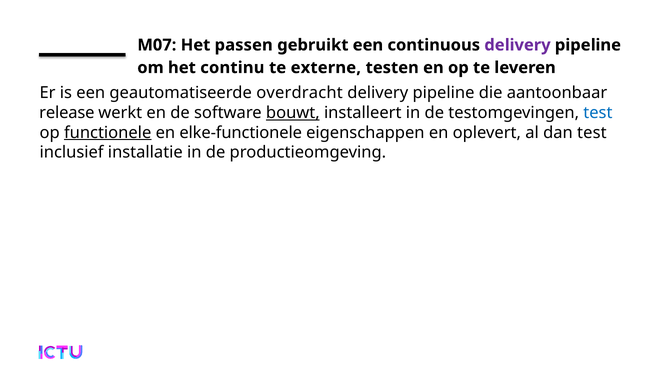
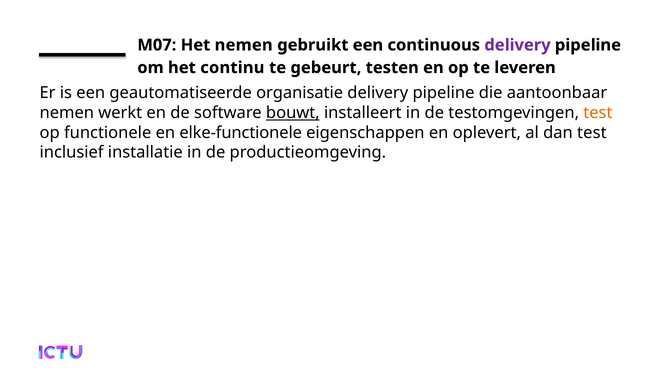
Het passen: passen -> nemen (244, 45)
externe: externe -> gebeurt (326, 68)
overdracht: overdracht -> organisatie (300, 93)
release: release -> nemen (67, 113)
test colour: blue -> orange (598, 113)
functionele underline: present -> none (108, 132)
